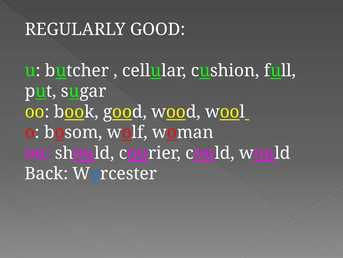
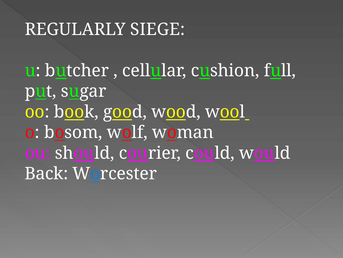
REGULARLY GOOD: GOOD -> SIEGE (158, 29)
